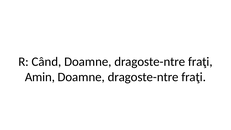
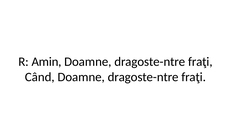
Când: Când -> Amin (47, 62)
Amin: Amin -> Când (40, 77)
